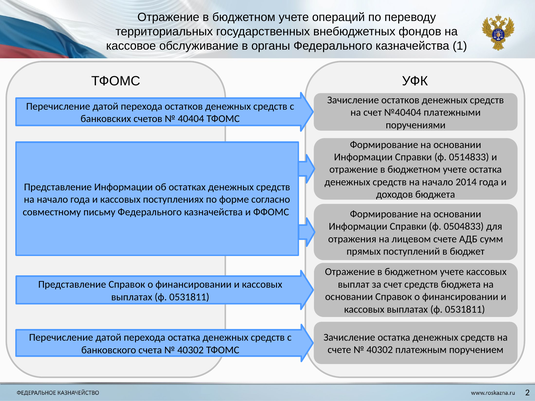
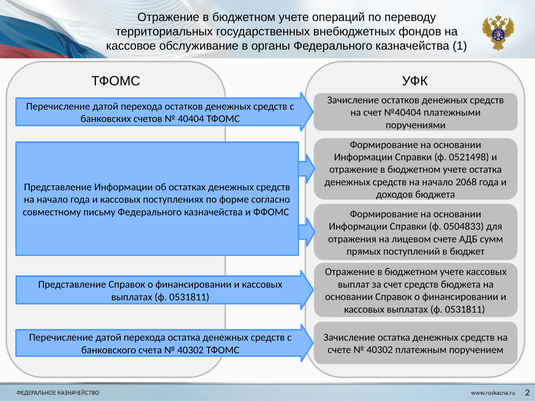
0514833: 0514833 -> 0521498 (469, 157)
2014: 2014 -> 2068 (466, 182)
